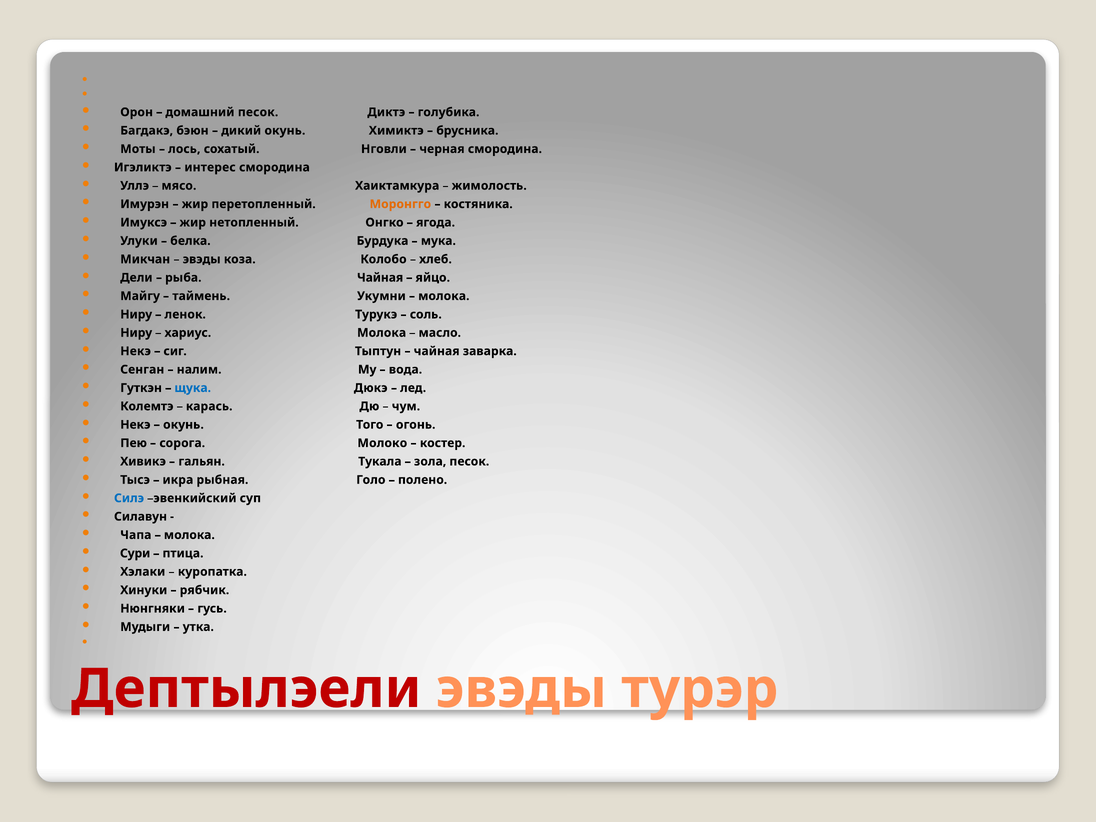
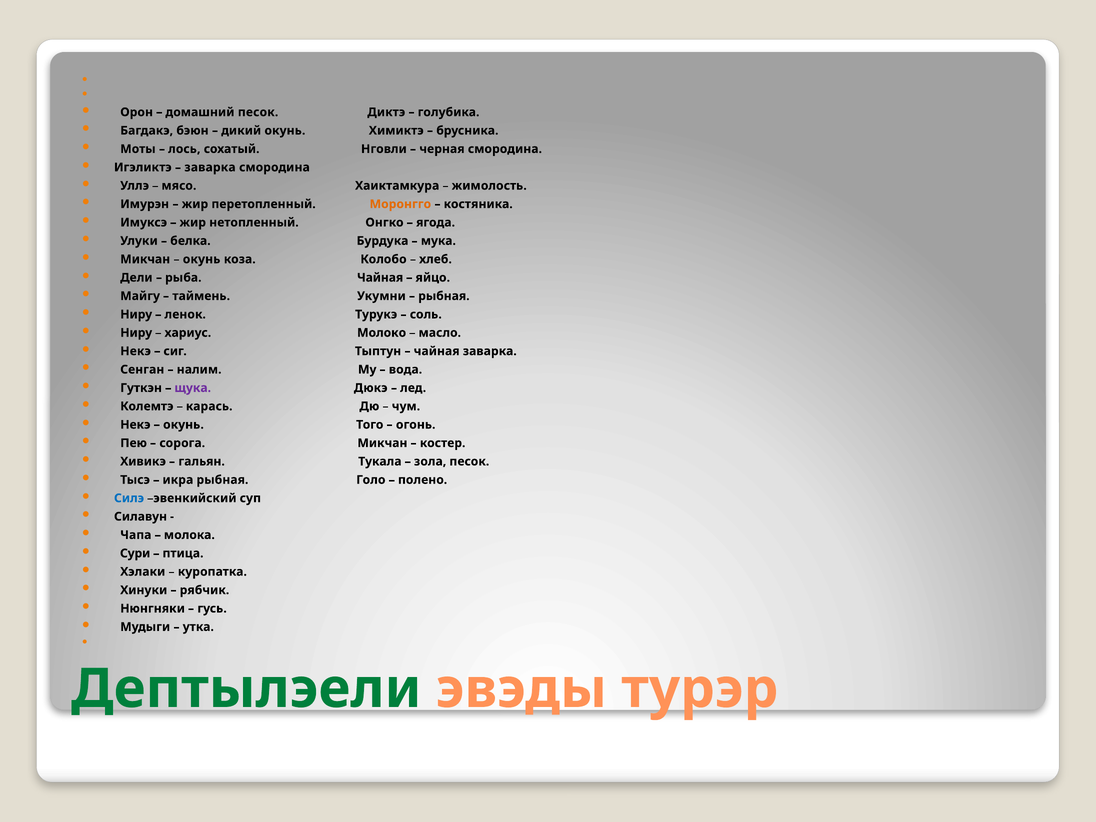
интерес: интерес -> заварка (210, 167)
эвэды: эвэды -> окунь (202, 259)
молока: молока -> рыбная (444, 296)
хариус Молока: Молока -> Молоко (382, 333)
щука colour: blue -> purple (193, 388)
сорога Молоко: Молоко -> Микчан (382, 443)
Дептылэели colour: red -> green (246, 689)
